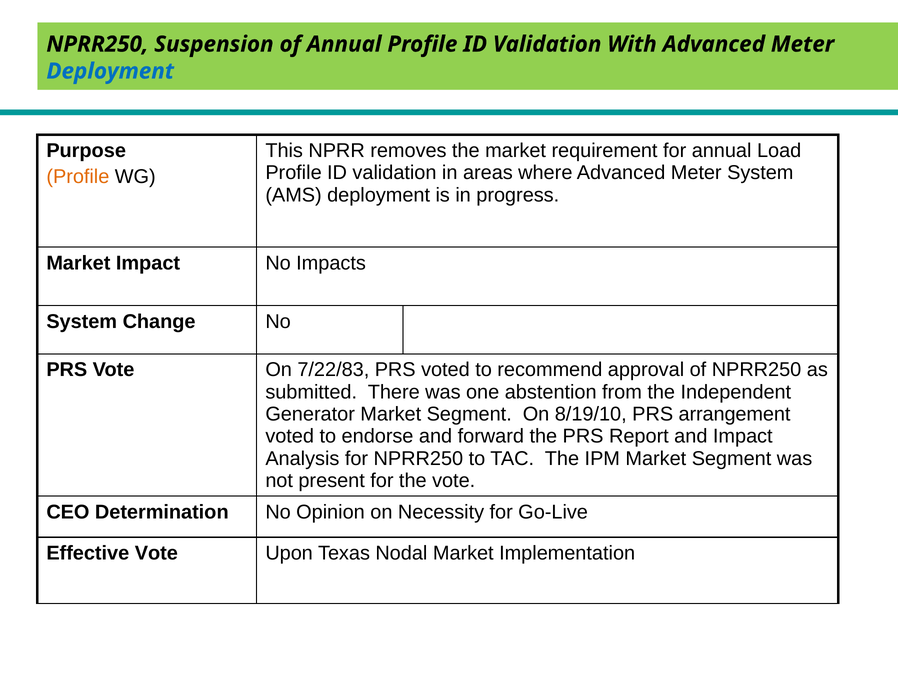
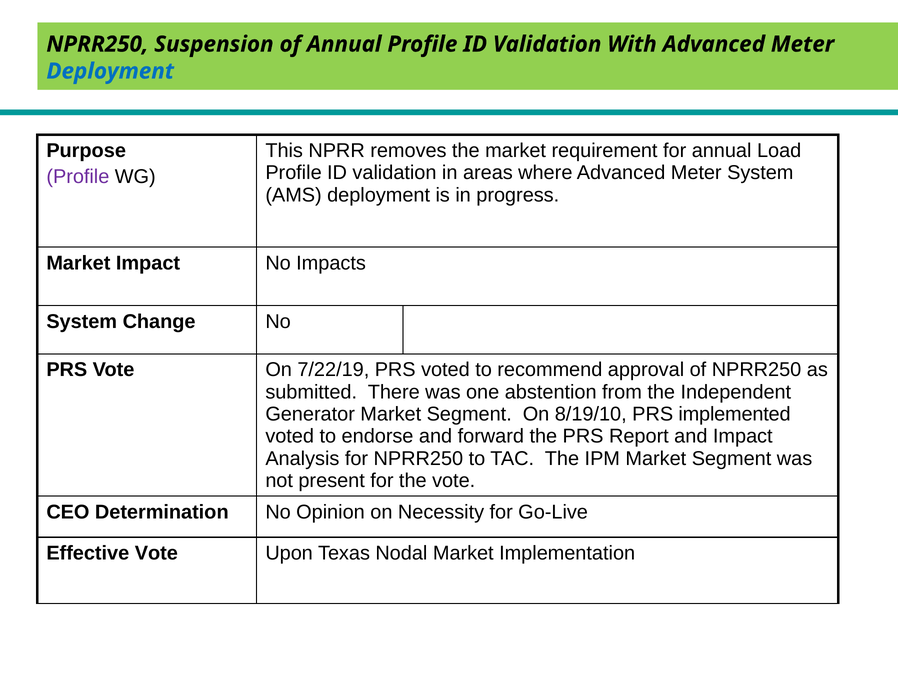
Profile colour: orange -> purple (78, 177)
7/22/83: 7/22/83 -> 7/22/19 (333, 370)
arrangement: arrangement -> implemented (735, 414)
